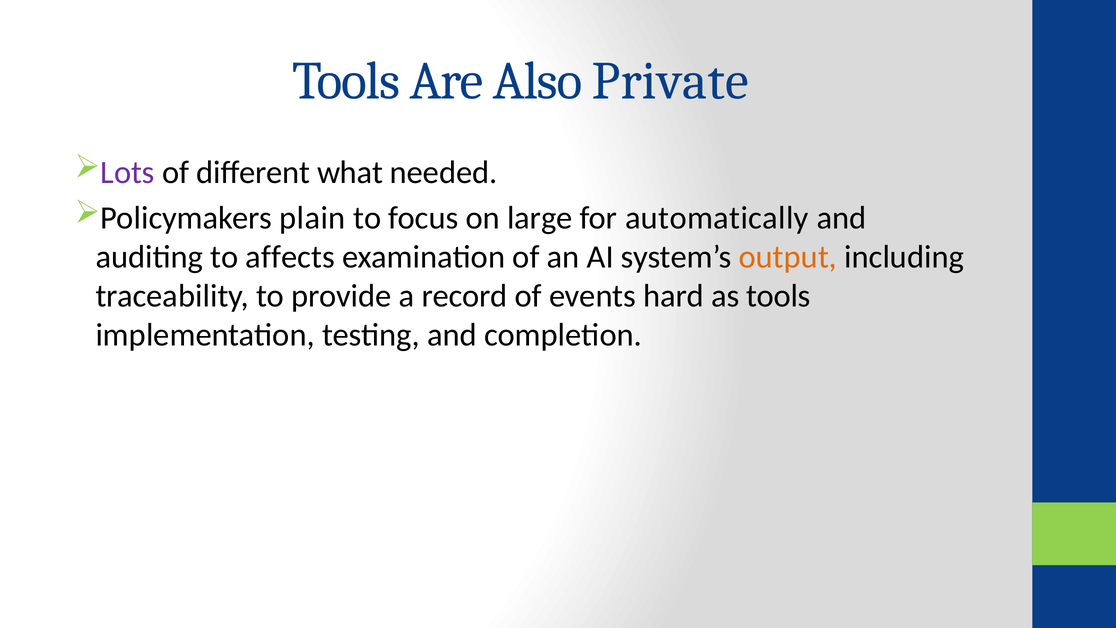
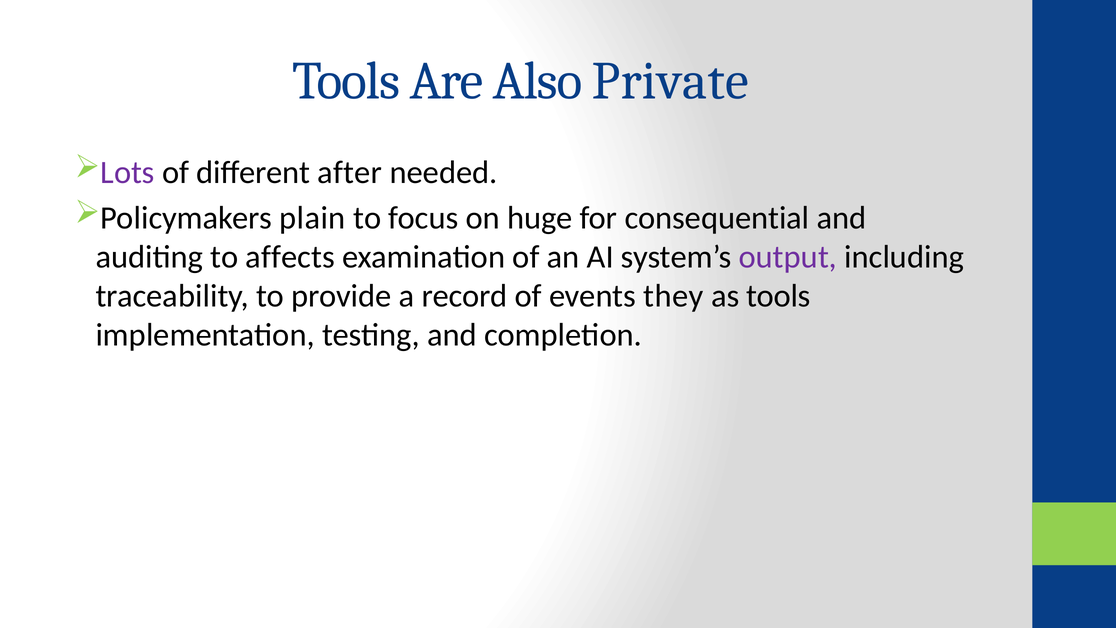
what: what -> after (350, 172)
large: large -> huge (540, 218)
automatically: automatically -> consequential (717, 218)
output colour: orange -> purple (788, 257)
hard: hard -> they (673, 296)
